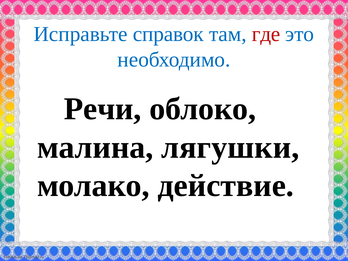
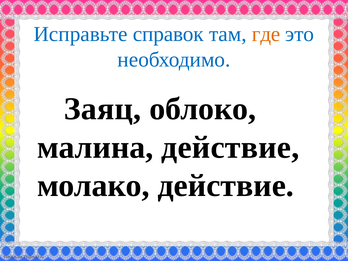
где colour: red -> orange (266, 34)
Речи: Речи -> Заяц (102, 109)
малина лягушки: лягушки -> действие (230, 147)
